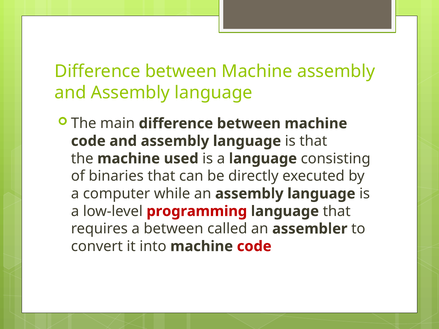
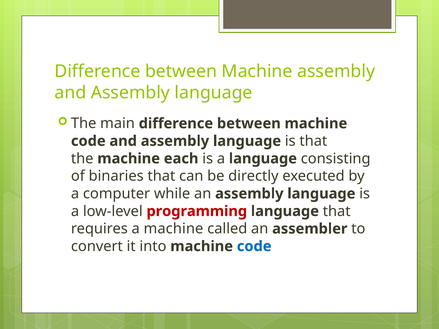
used: used -> each (181, 159)
a between: between -> machine (173, 229)
code colour: red -> blue (254, 246)
